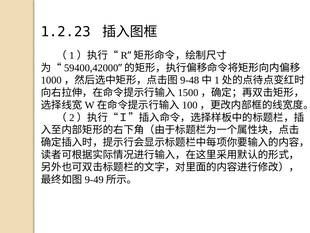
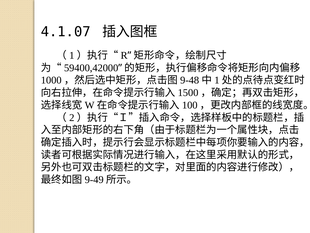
1.2.23: 1.2.23 -> 4.1.07 (66, 32)
